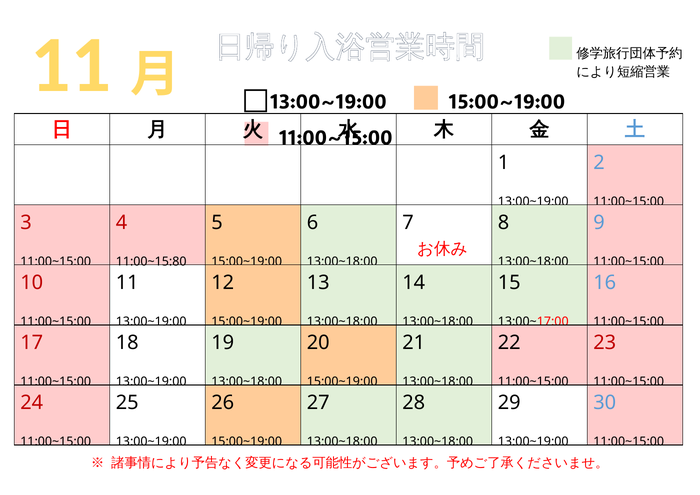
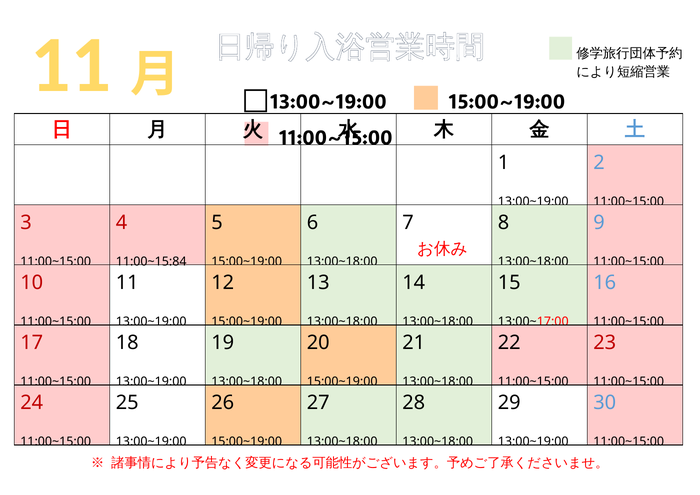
11:00~15:80: 11:00~15:80 -> 11:00~15:84 (151, 261)
